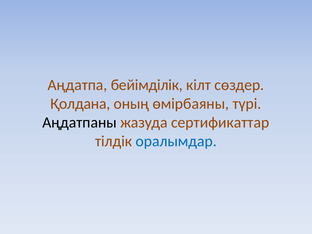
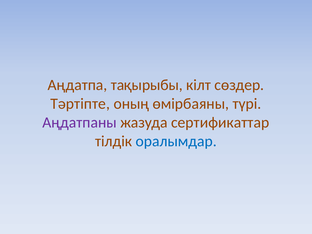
бейімділік: бейімділік -> тақырыбы (147, 85)
Қолдана: Қолдана -> Тәртіпте (80, 104)
Аңдатпаны colour: black -> purple (80, 122)
